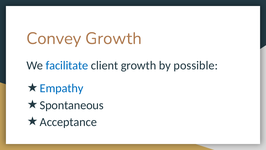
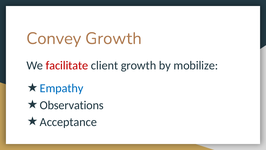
facilitate colour: blue -> red (67, 65)
possible: possible -> mobilize (196, 65)
Spontaneous: Spontaneous -> Observations (72, 105)
